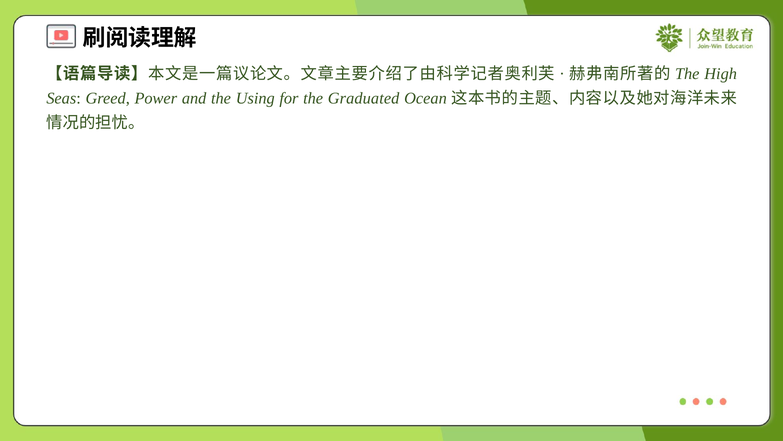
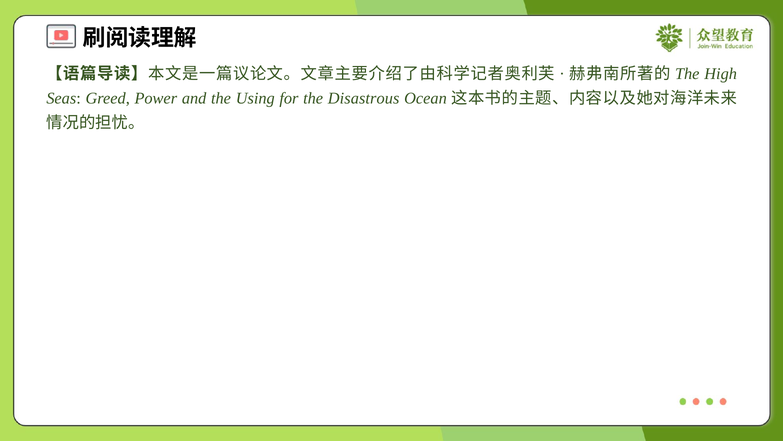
Graduated: Graduated -> Disastrous (364, 98)
